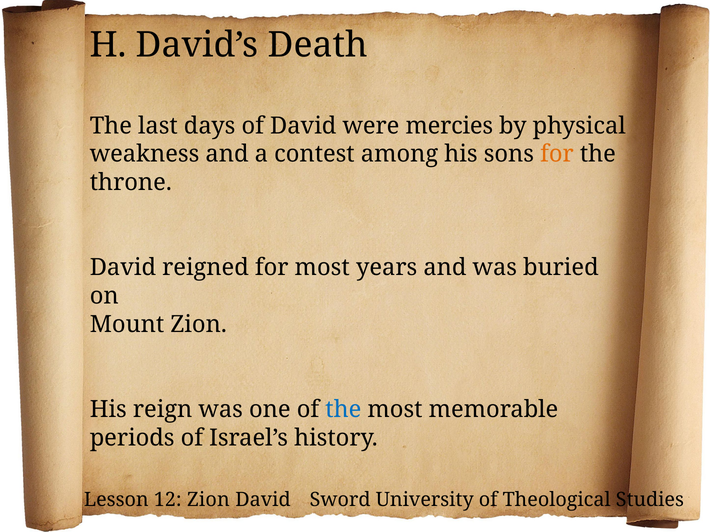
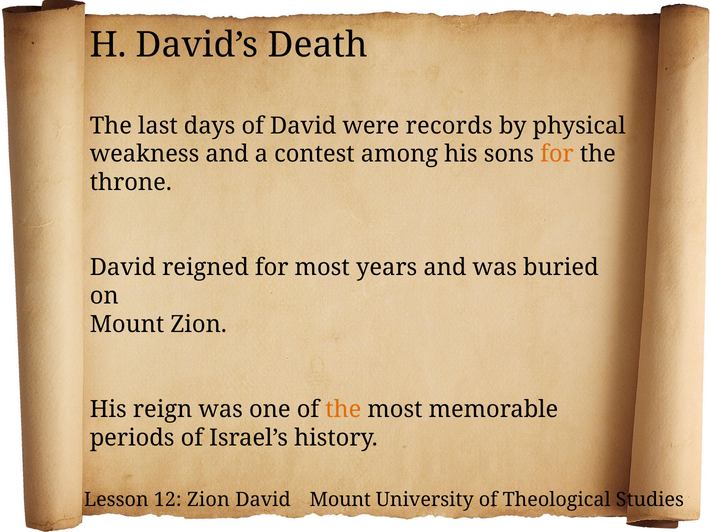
mercies: mercies -> records (449, 126)
the colour: blue -> orange (343, 410)
David Sword: Sword -> Mount (340, 500)
